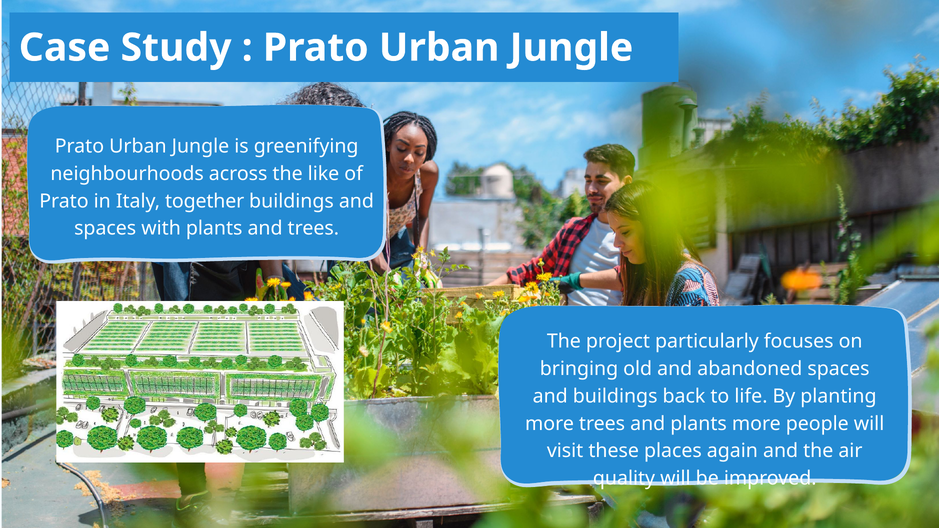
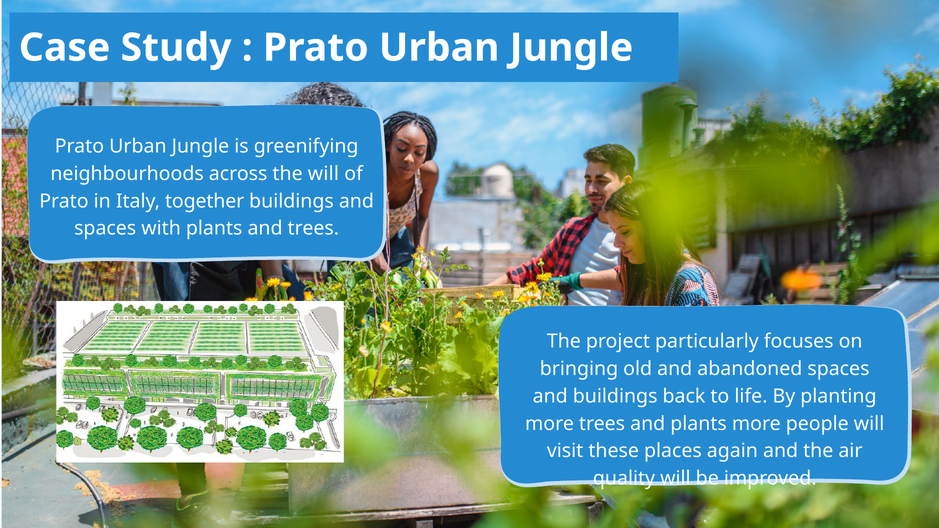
the like: like -> will (323, 174)
